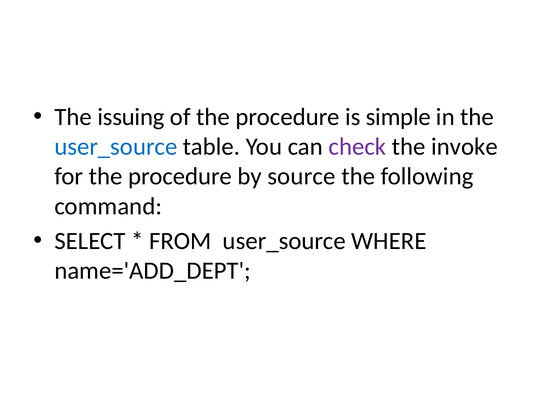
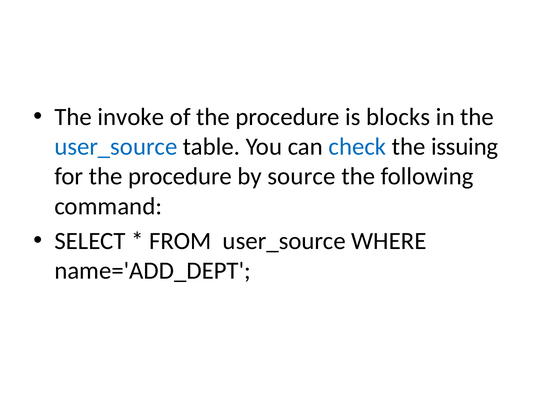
issuing: issuing -> invoke (131, 117)
simple: simple -> blocks (398, 117)
check colour: purple -> blue (357, 147)
invoke: invoke -> issuing (465, 147)
